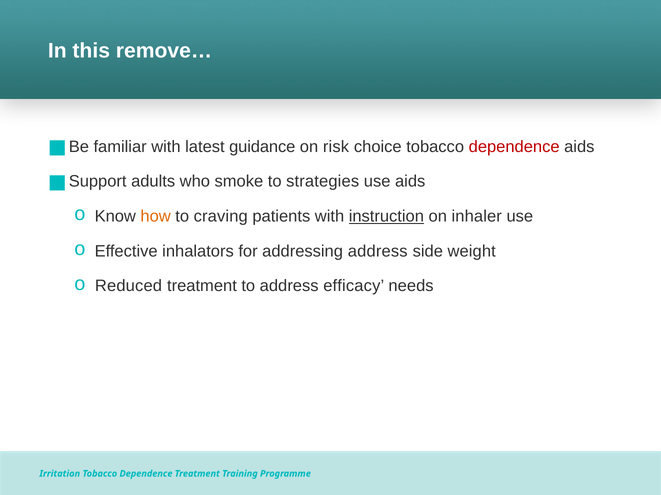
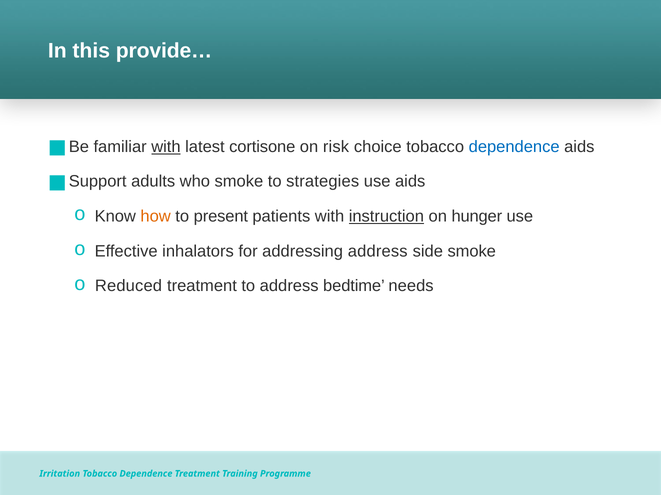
remove…: remove… -> provide… (164, 51)
with underline: none -> present (166, 147)
guidance: guidance -> cortisone (262, 147)
dependence colour: red -> blue (514, 147)
craving: craving -> present (221, 217)
inhaler: inhaler -> hunger (477, 217)
side weight: weight -> smoke (472, 252)
efficacy: efficacy -> bedtime (354, 286)
